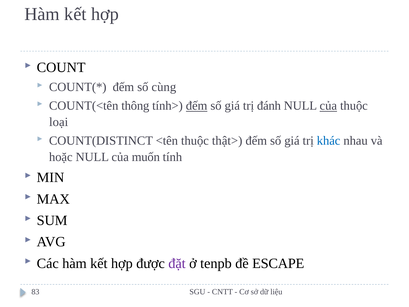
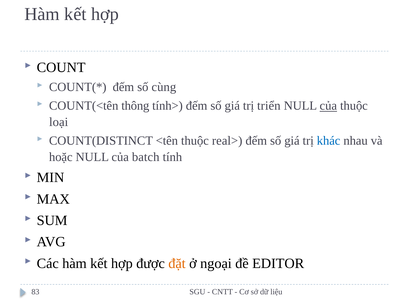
đếm underline: present -> none (197, 106)
đánh: đánh -> triển (269, 106)
thật>: thật> -> real> (227, 141)
muốn: muốn -> batch (146, 157)
đặt colour: purple -> orange (177, 263)
tenpb: tenpb -> ngoại (216, 263)
ESCAPE: ESCAPE -> EDITOR (278, 263)
